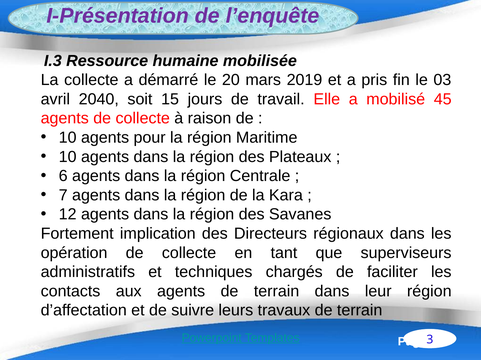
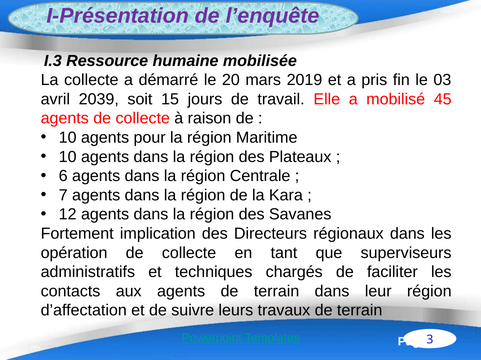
2040: 2040 -> 2039 (99, 99)
